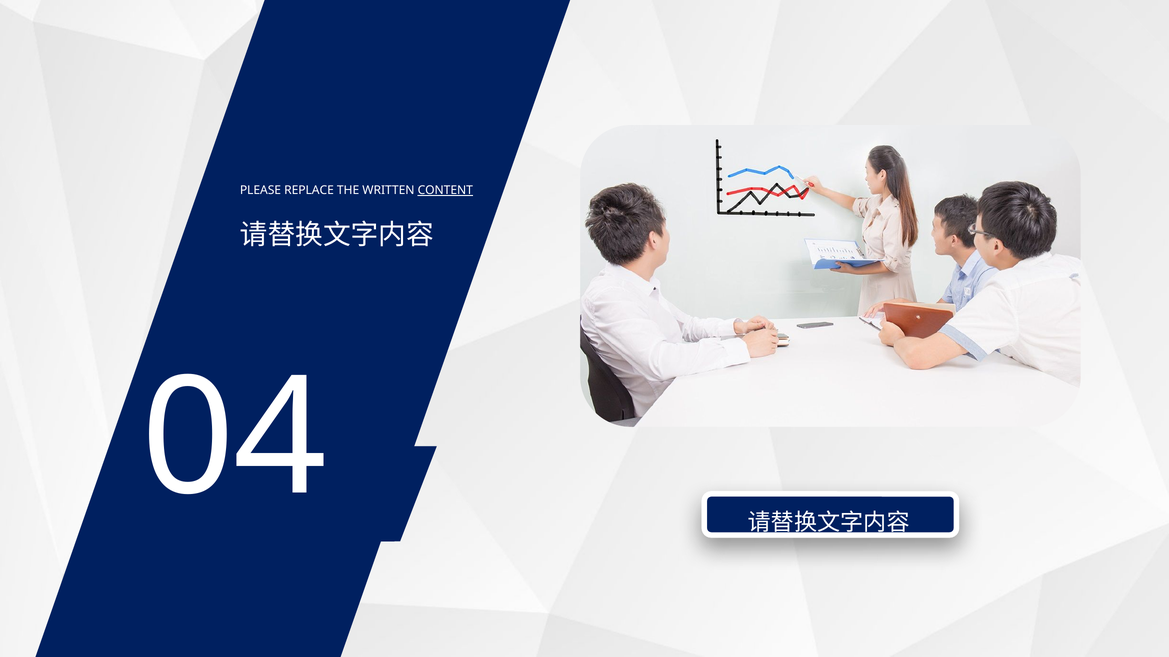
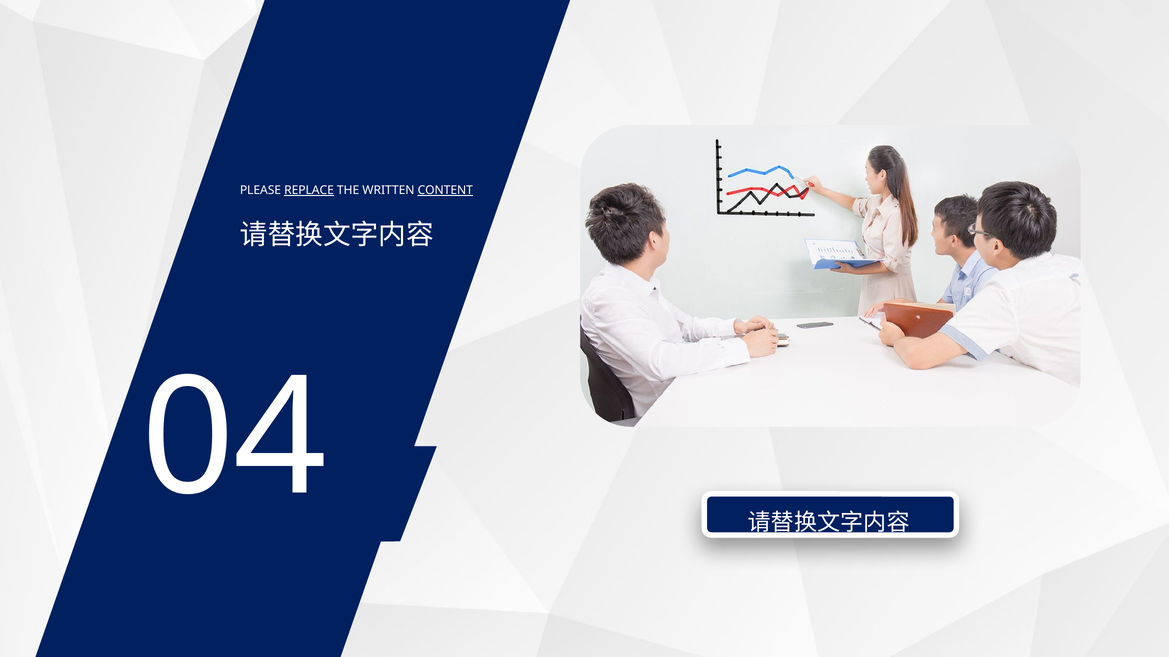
REPLACE underline: none -> present (309, 191)
